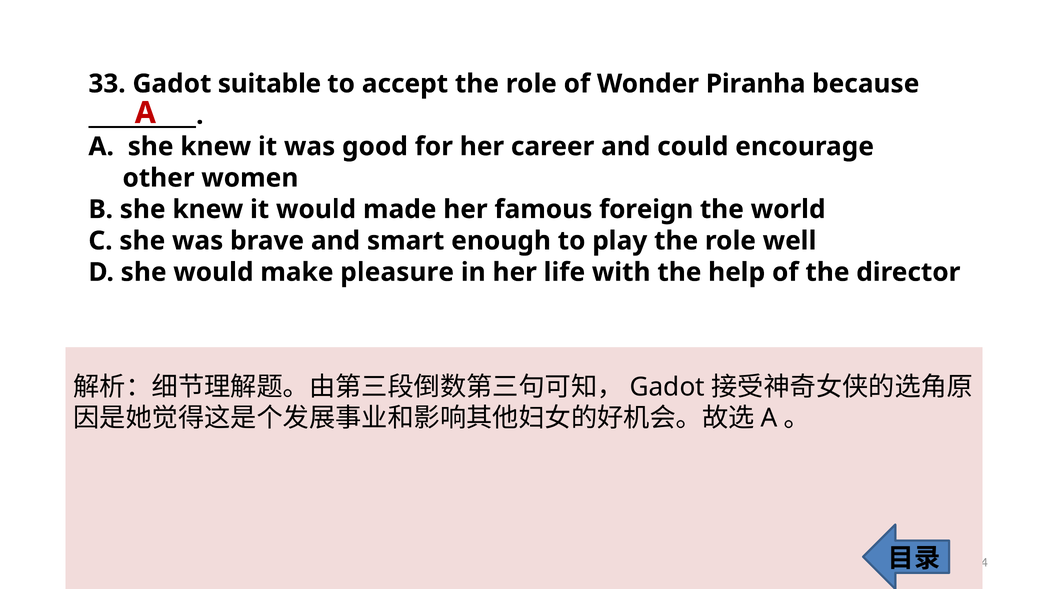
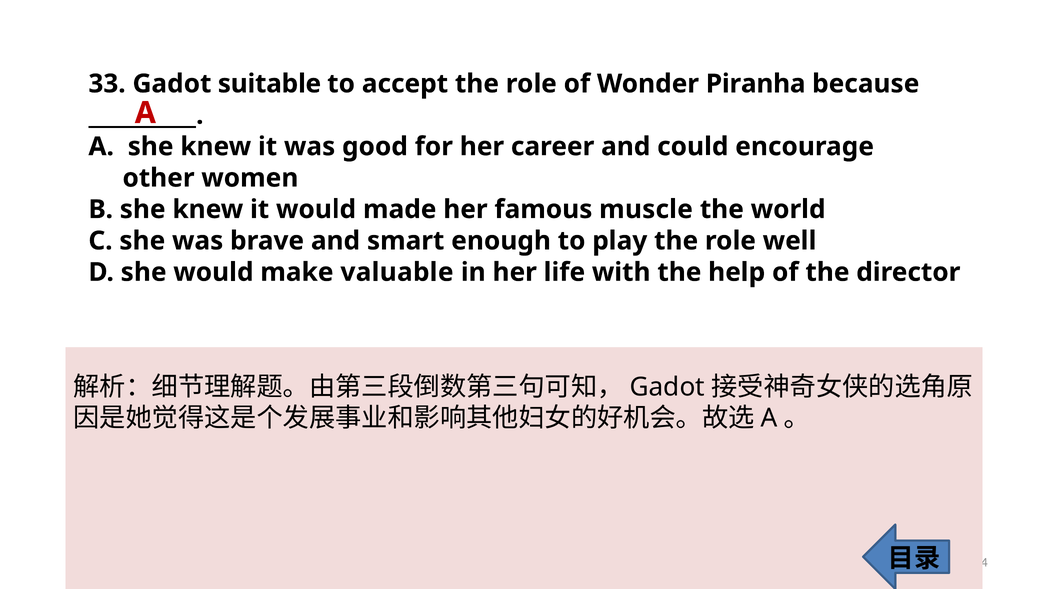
foreign: foreign -> muscle (646, 210)
pleasure: pleasure -> valuable (397, 272)
